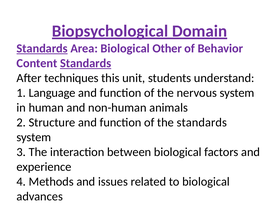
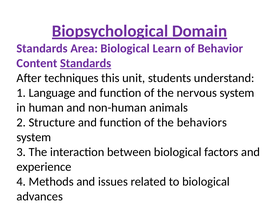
Standards underline: present -> none (42, 48)
Other: Other -> Learn (167, 48)
the standards: standards -> behaviors (202, 122)
